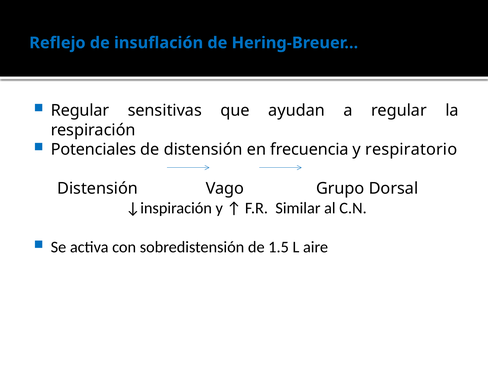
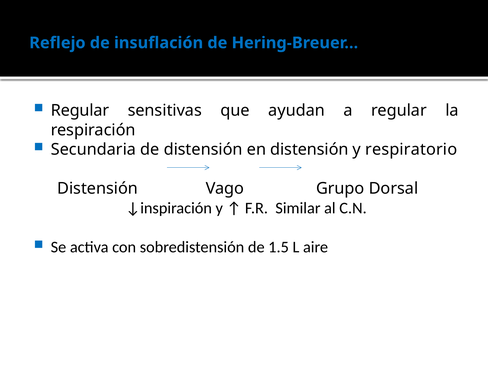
Potenciales: Potenciales -> Secundaria (93, 150)
en frecuencia: frecuencia -> distensión (309, 150)
